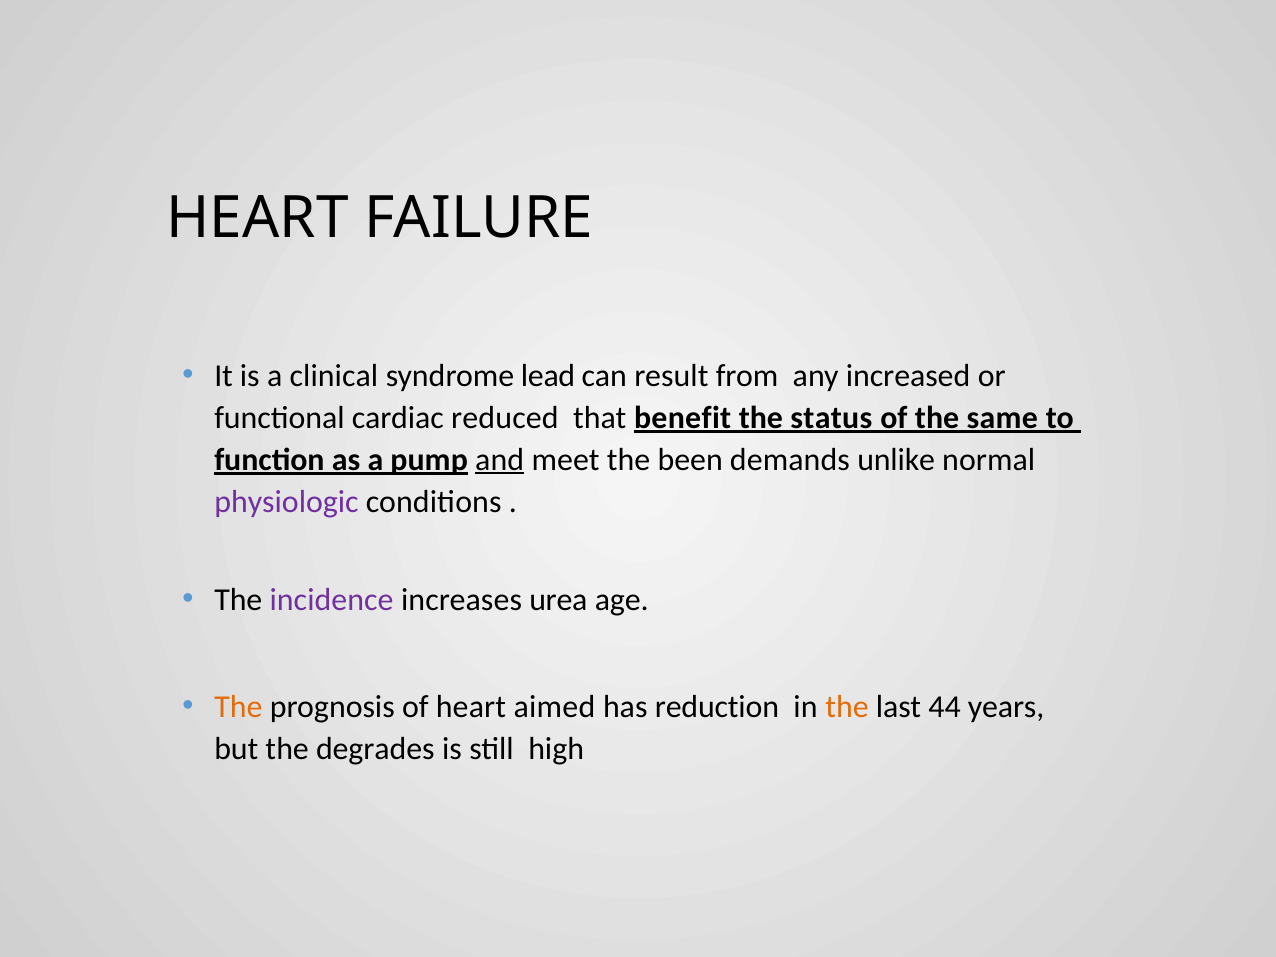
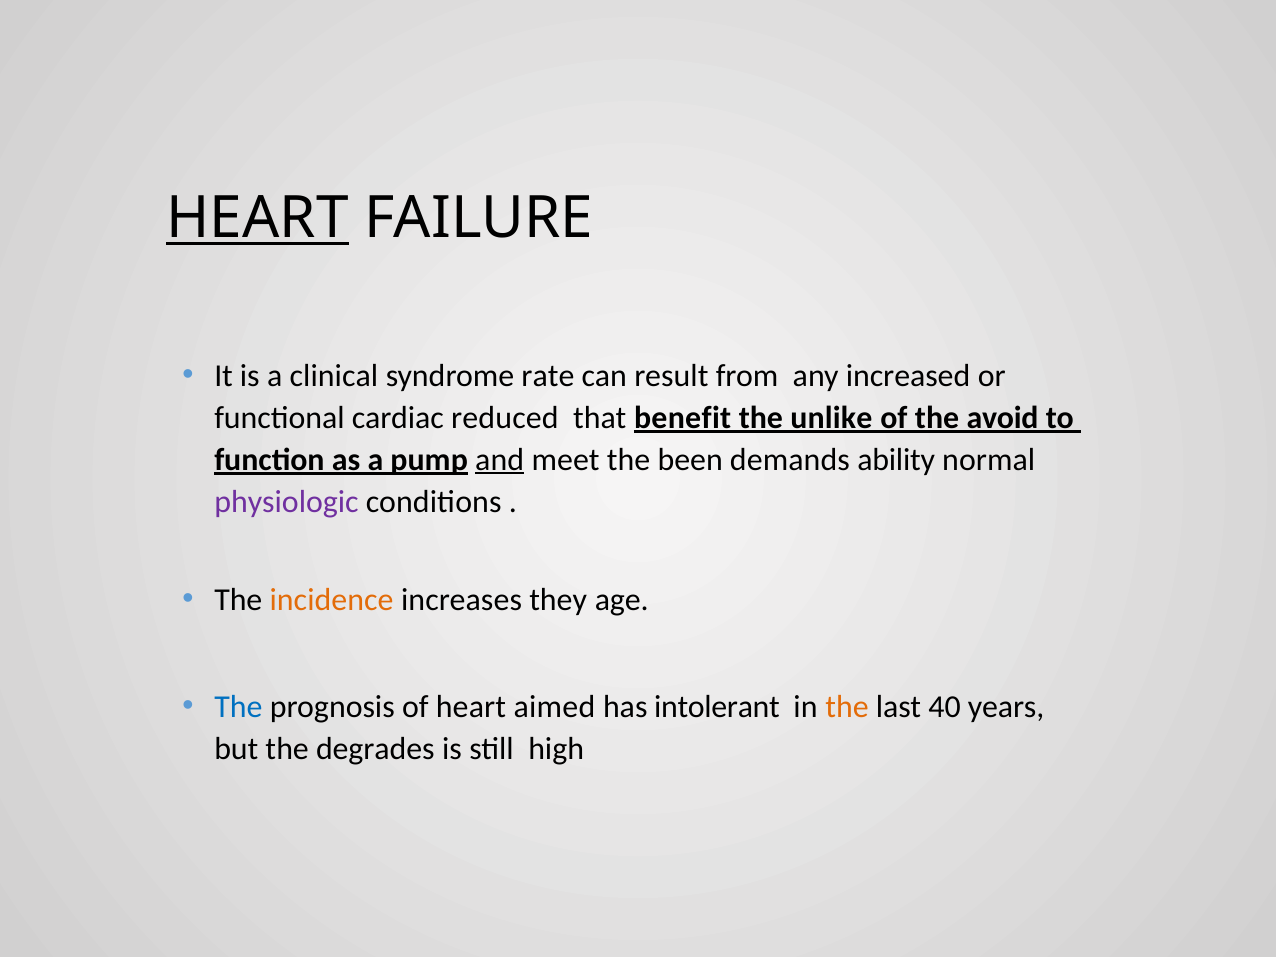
HEART underline: none -> present (258, 218)
lead: lead -> rate (548, 376)
status: status -> unlike (831, 418)
same: same -> avoid (1003, 418)
unlike: unlike -> ability (896, 460)
incidence colour: purple -> orange (332, 600)
urea: urea -> they (558, 600)
The colour: orange -> blue (238, 707)
reduction: reduction -> intolerant (717, 707)
44: 44 -> 40 (945, 707)
